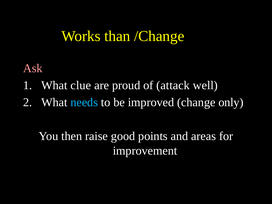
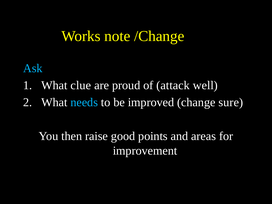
than: than -> note (117, 36)
Ask colour: pink -> light blue (33, 68)
only: only -> sure (231, 102)
